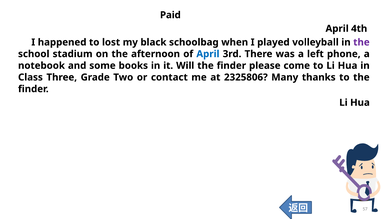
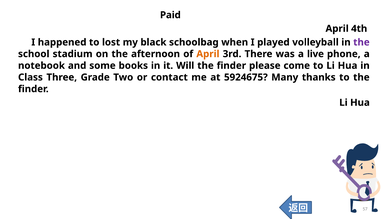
April colour: blue -> orange (208, 54)
left: left -> live (315, 54)
2325806: 2325806 -> 5924675 (246, 77)
